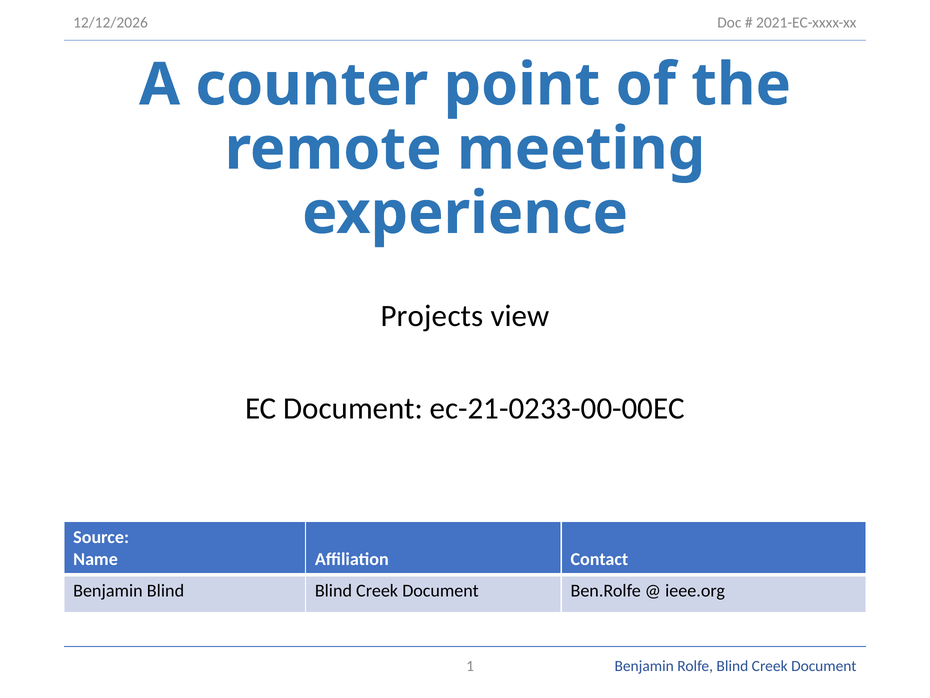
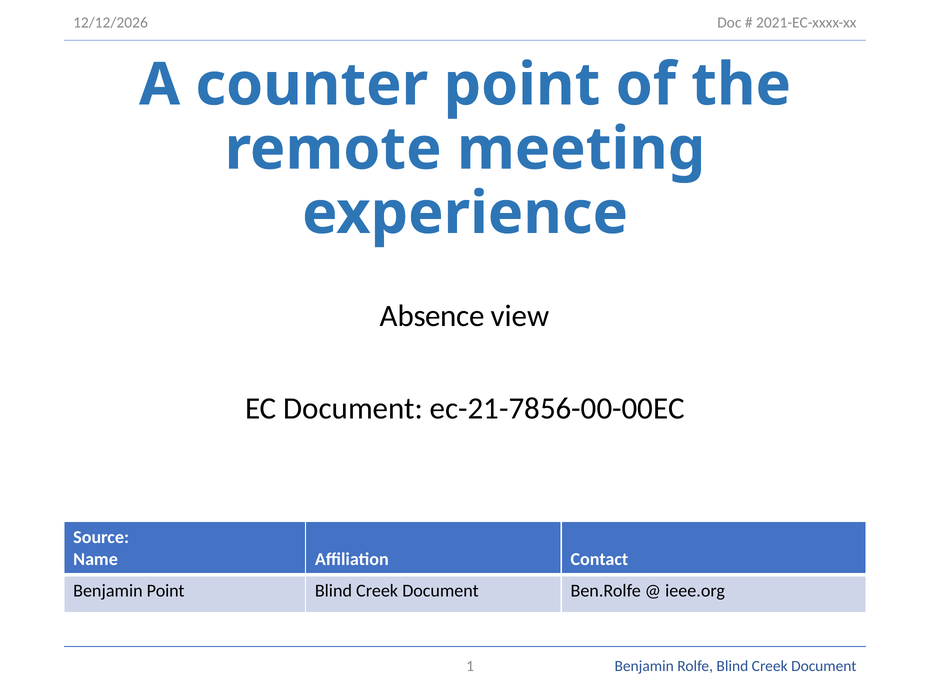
Projects: Projects -> Absence (432, 316)
ec-21-0233-00-00EC: ec-21-0233-00-00EC -> ec-21-7856-00-00EC (557, 408)
Benjamin Blind: Blind -> Point (166, 590)
